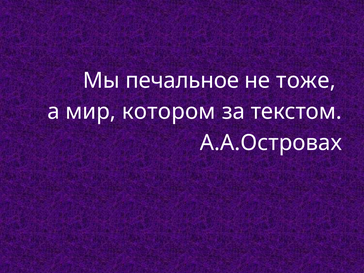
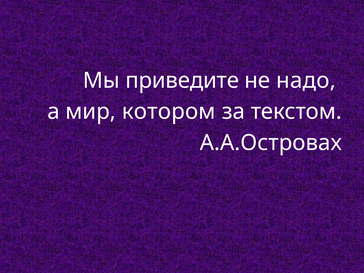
печальное: печальное -> приведите (182, 80)
тоже: тоже -> надо (306, 80)
